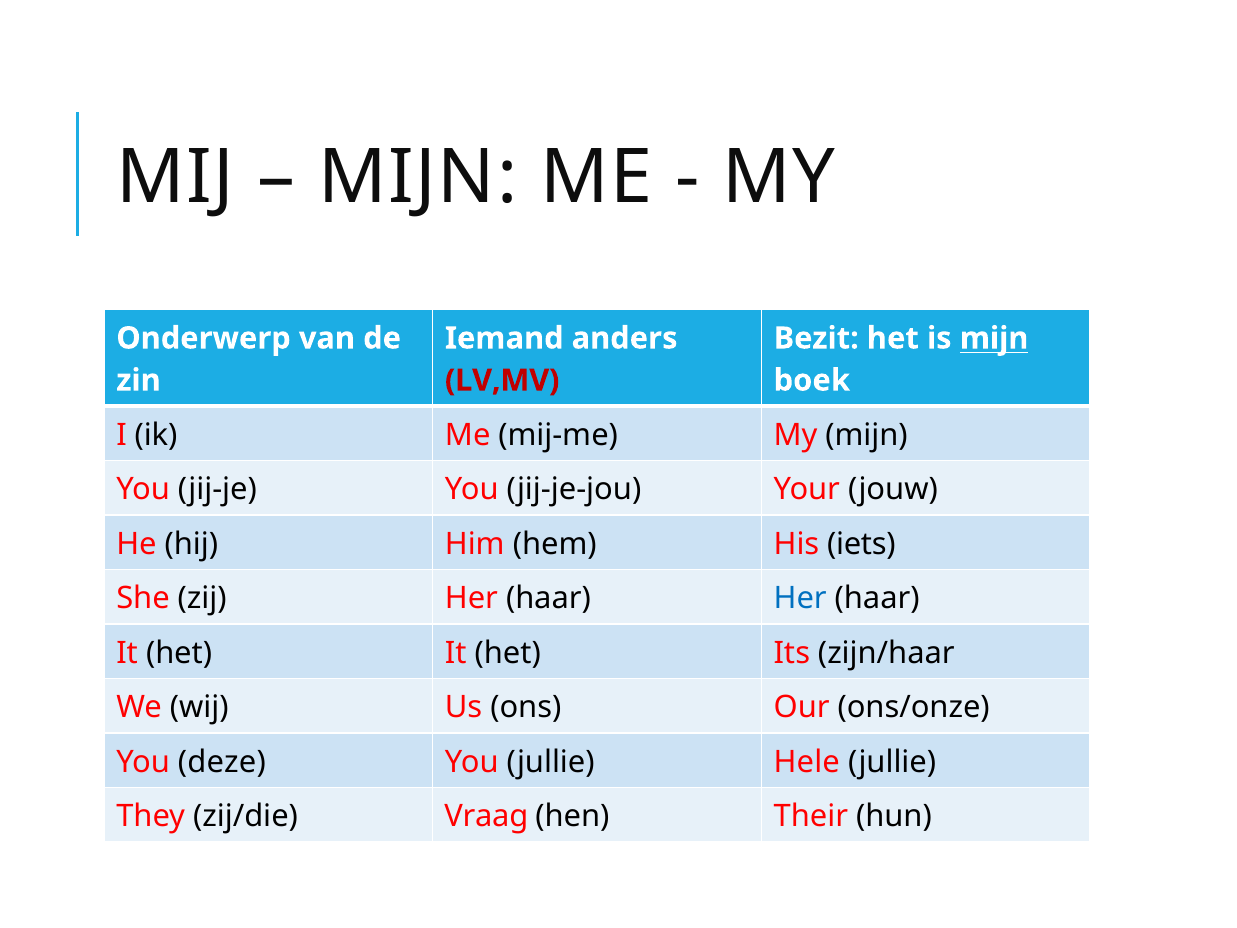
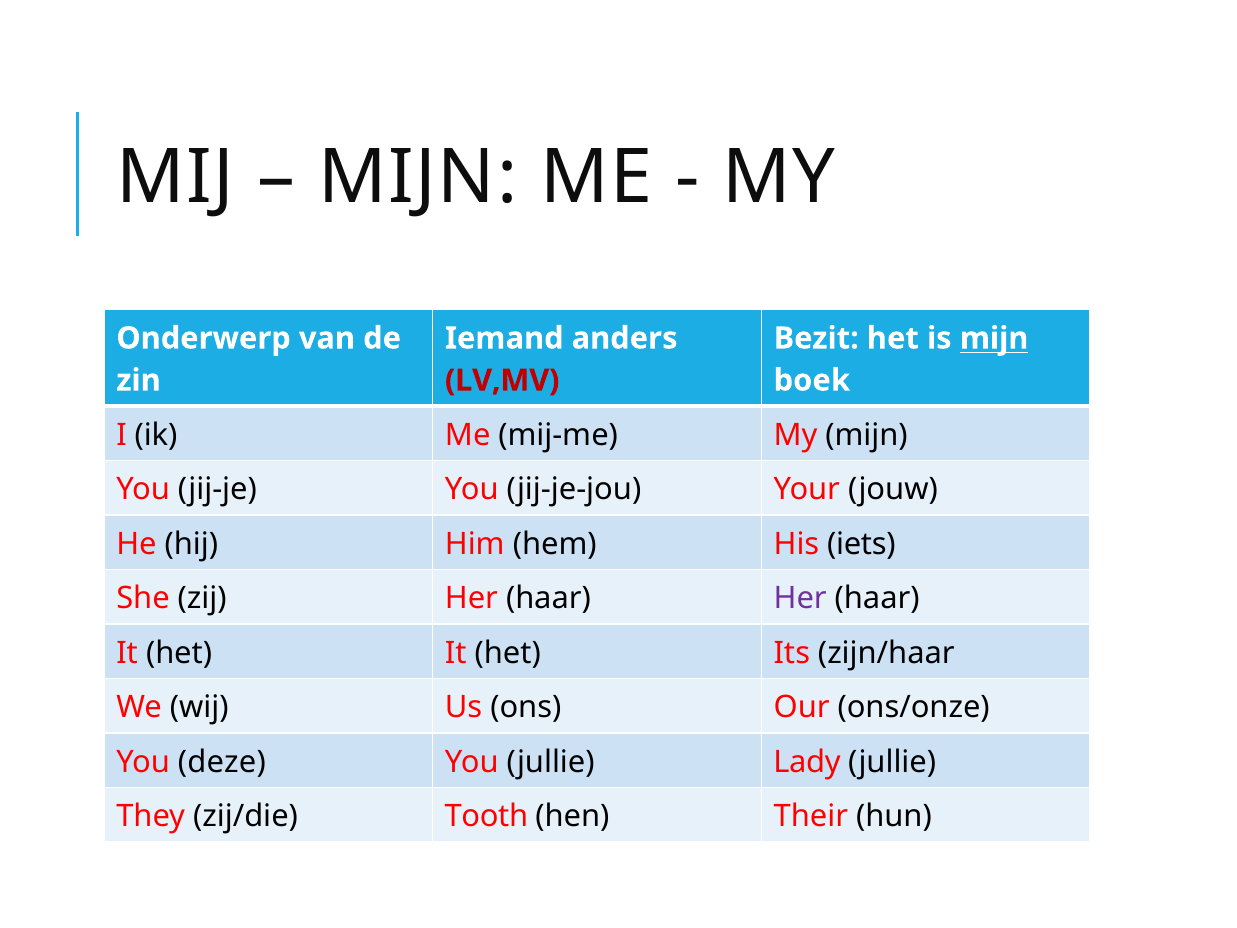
Her colour: blue -> purple (800, 598)
Hele: Hele -> Lady (807, 762)
Vraag: Vraag -> Tooth (486, 816)
